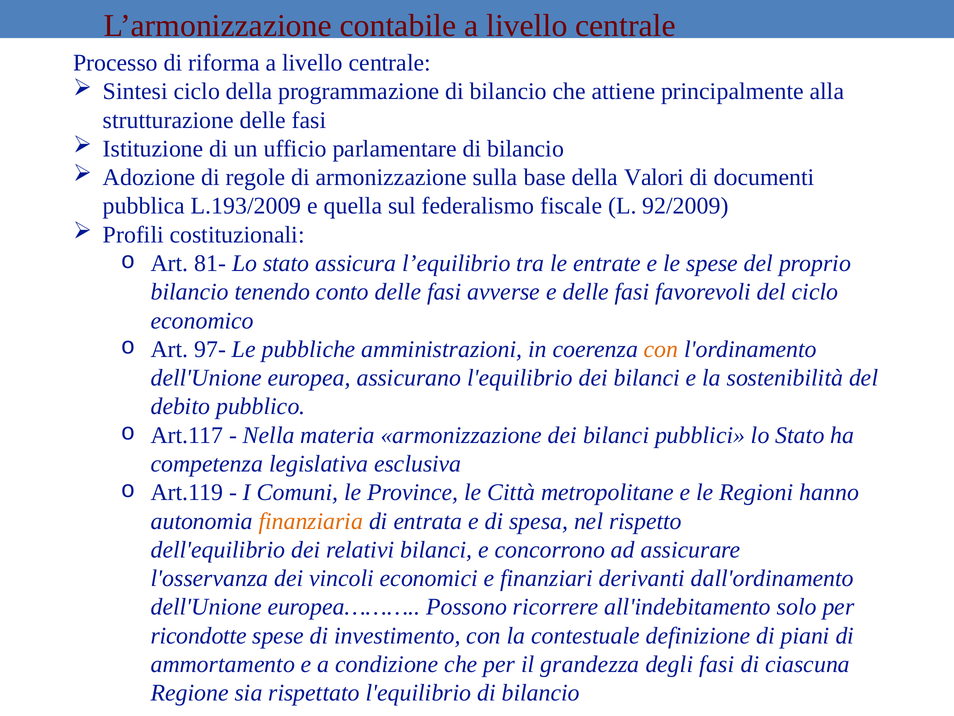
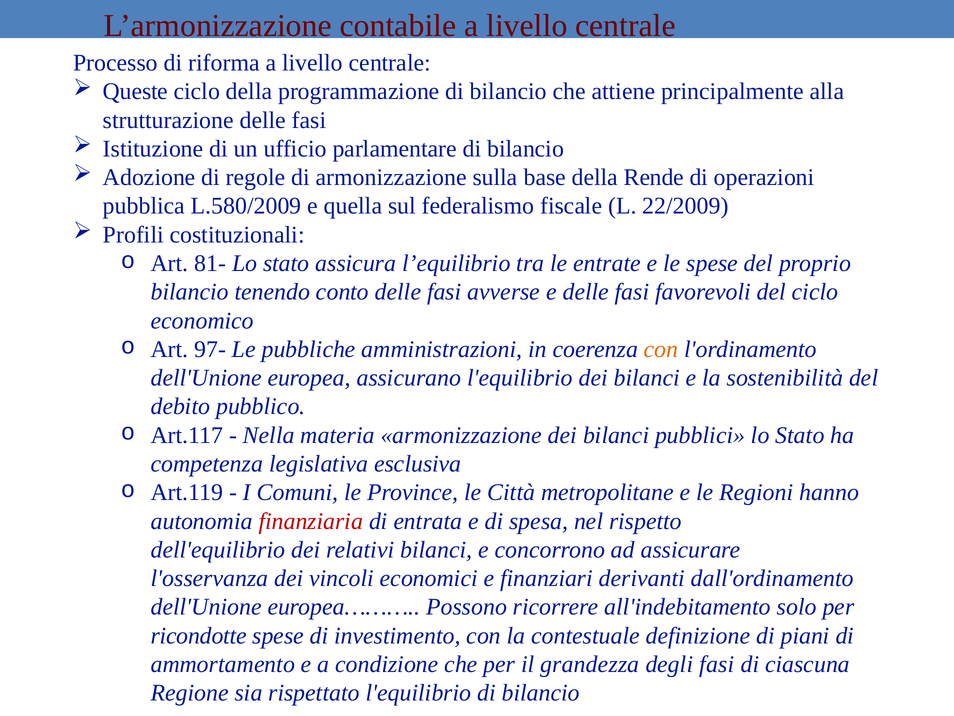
Sintesi: Sintesi -> Queste (136, 91)
Valori: Valori -> Rende (654, 177)
documenti: documenti -> operazioni (764, 177)
L.193/2009: L.193/2009 -> L.580/2009 (246, 206)
92/2009: 92/2009 -> 22/2009 (686, 206)
finanziaria colour: orange -> red (311, 521)
